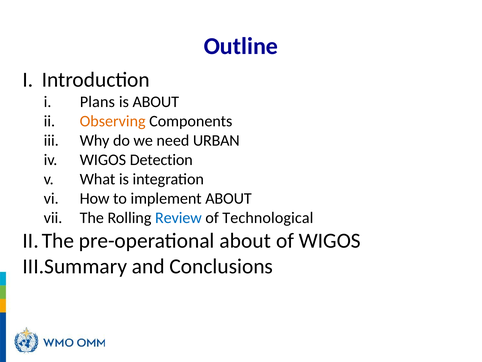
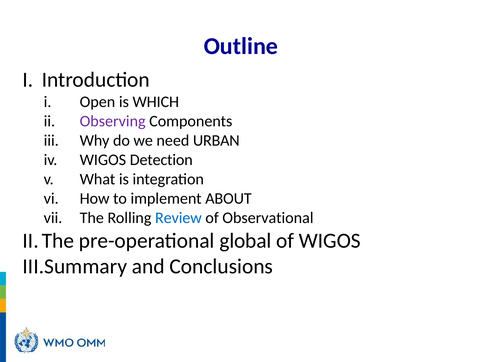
Plans: Plans -> Open (97, 102)
is ABOUT: ABOUT -> WHICH (156, 102)
Observing colour: orange -> purple (113, 121)
Technological: Technological -> Observational (268, 217)
pre-operational about: about -> global (245, 240)
